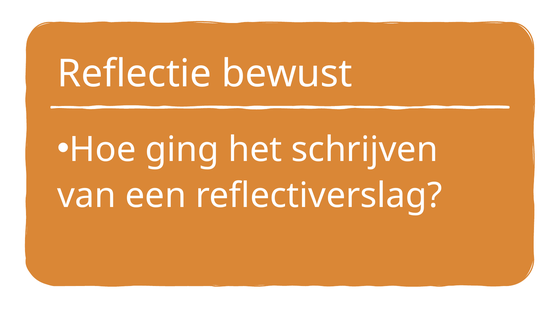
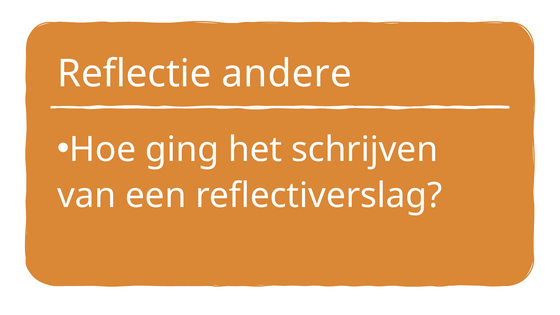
bewust: bewust -> andere (287, 74)
